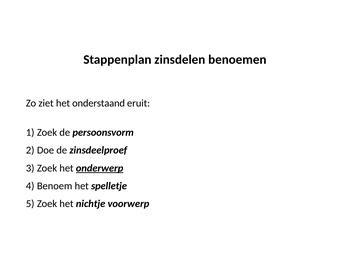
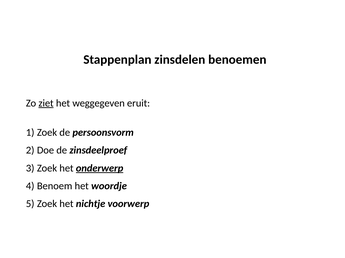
ziet underline: none -> present (46, 103)
onderstaand: onderstaand -> weggegeven (99, 103)
spelletje: spelletje -> woordje (109, 186)
